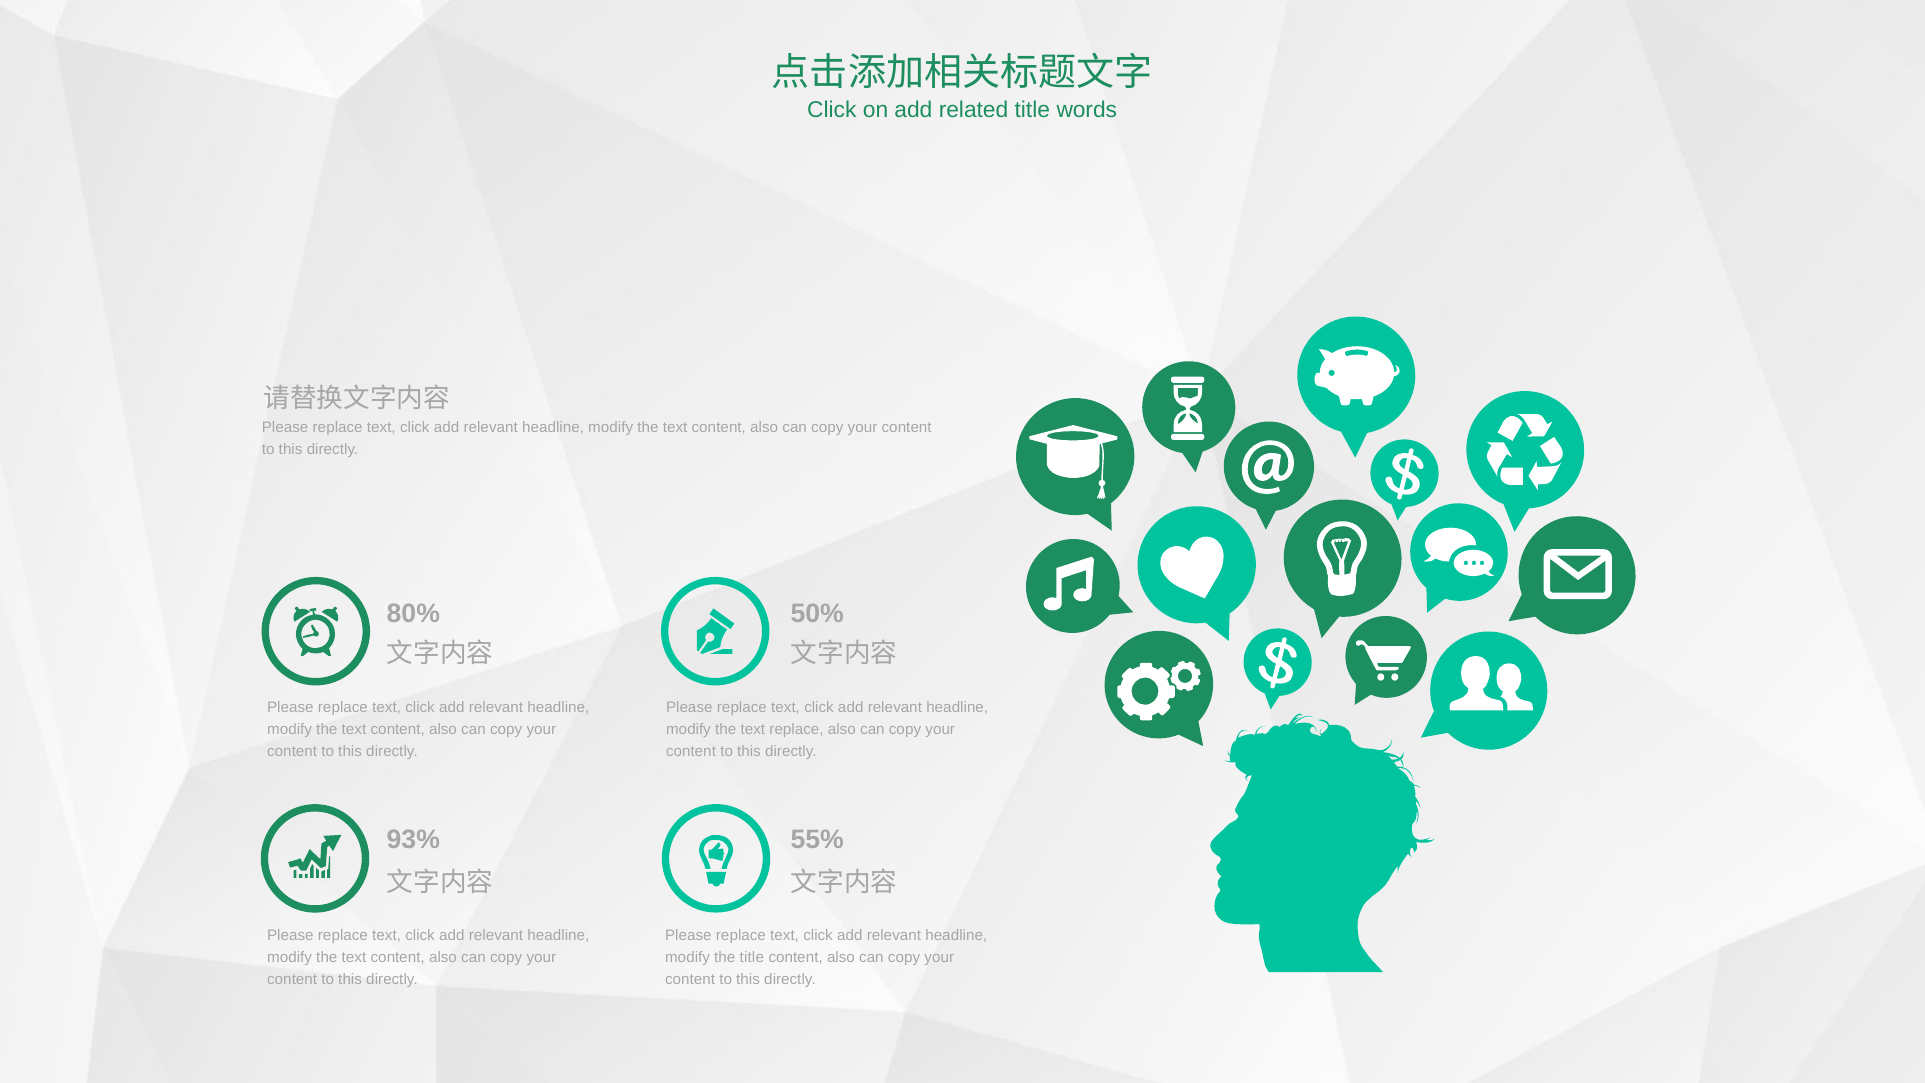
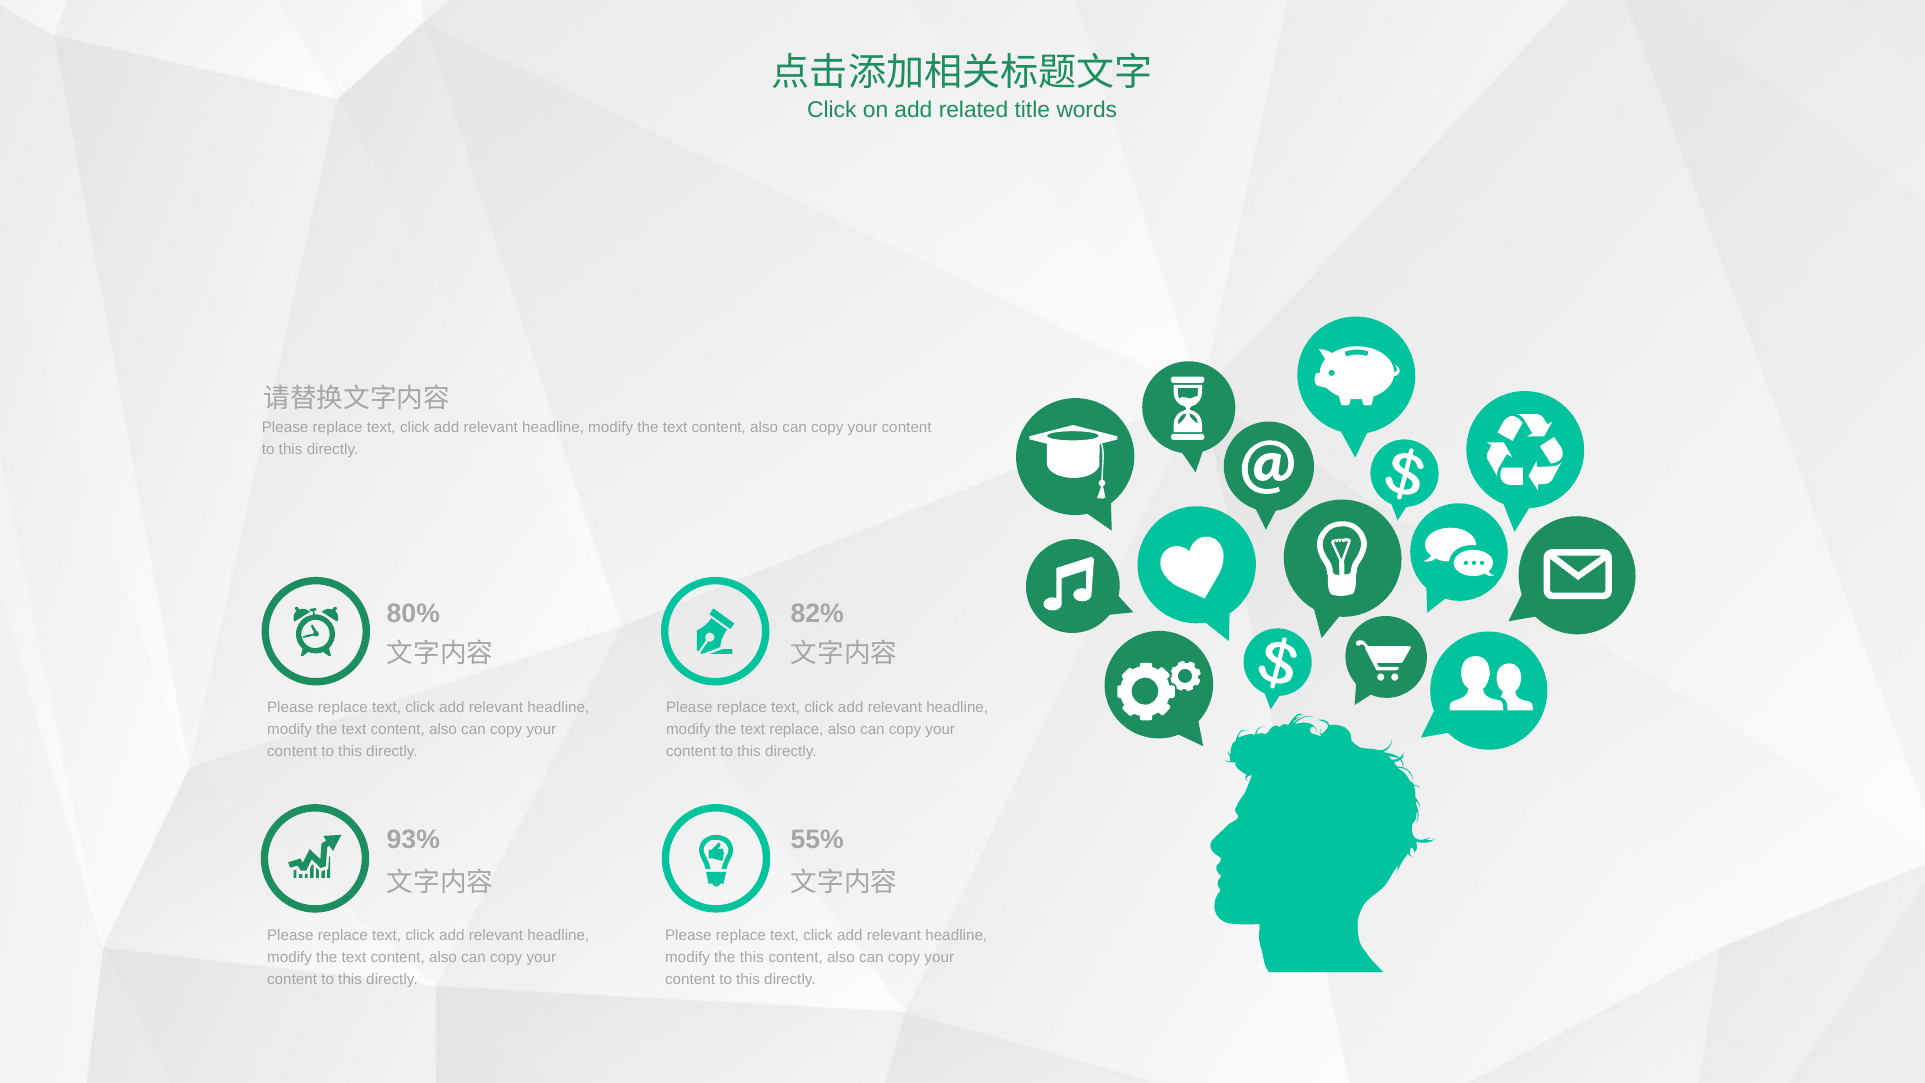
50%: 50% -> 82% (817, 614)
the title: title -> this (752, 957)
